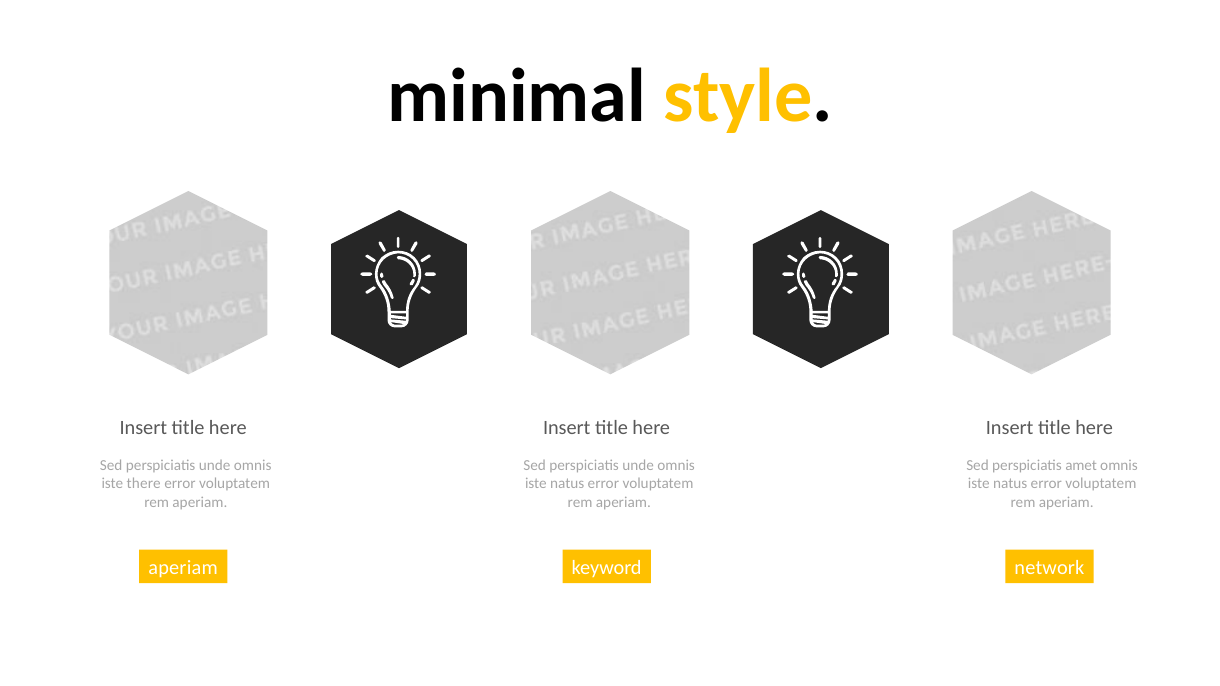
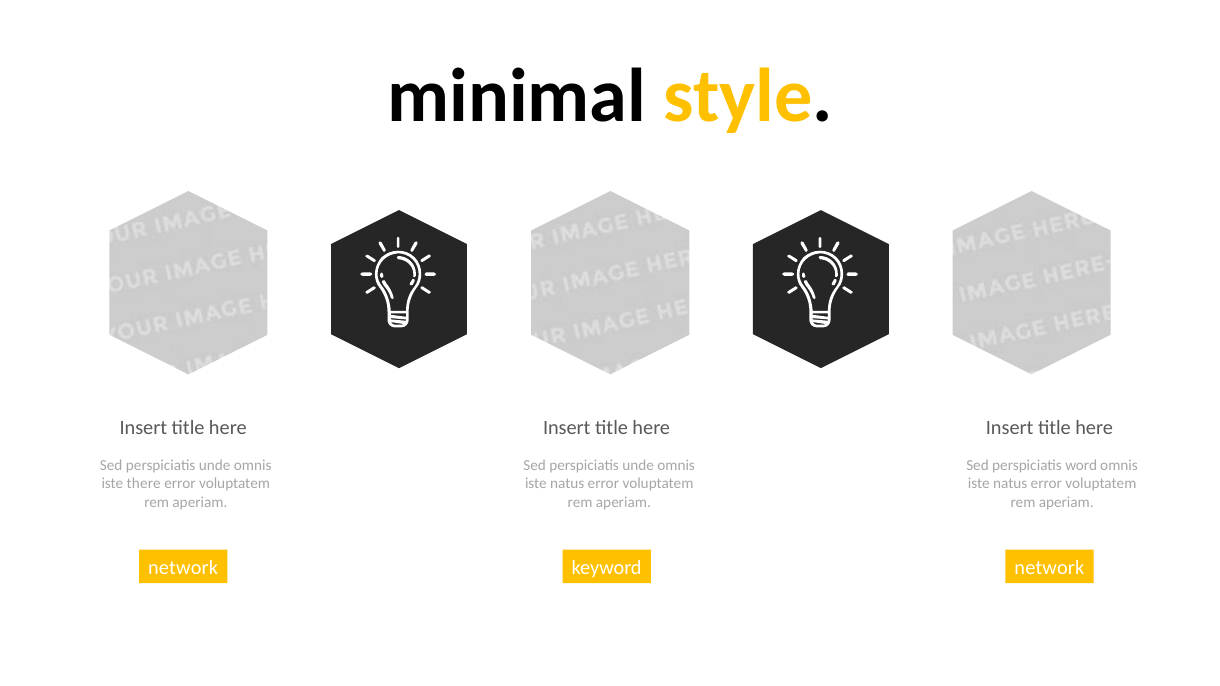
amet: amet -> word (1081, 466)
aperiam: aperiam -> network (183, 568)
